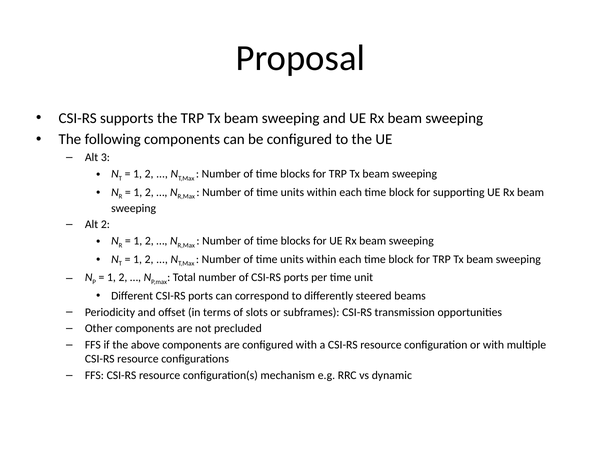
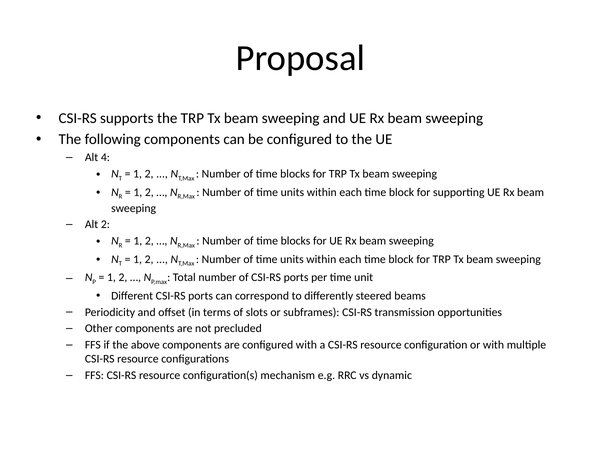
3: 3 -> 4 (105, 157)
